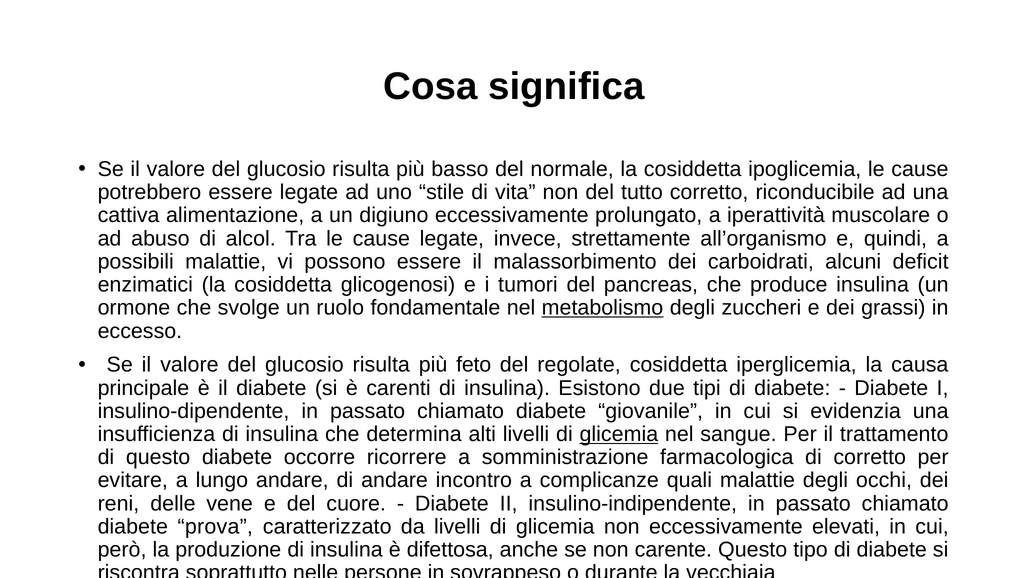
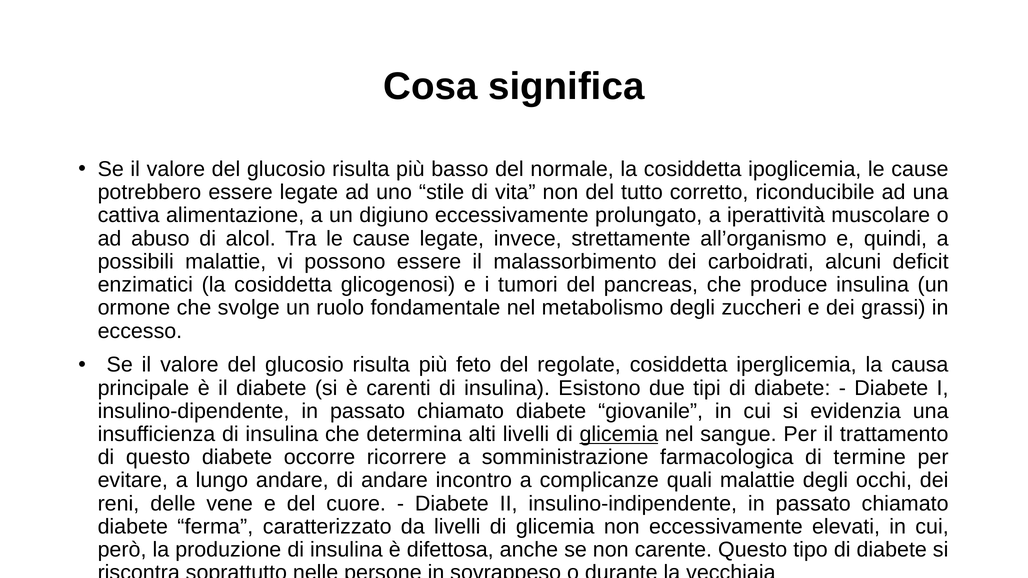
metabolismo underline: present -> none (603, 308)
di corretto: corretto -> termine (870, 457)
prova: prova -> ferma (215, 527)
